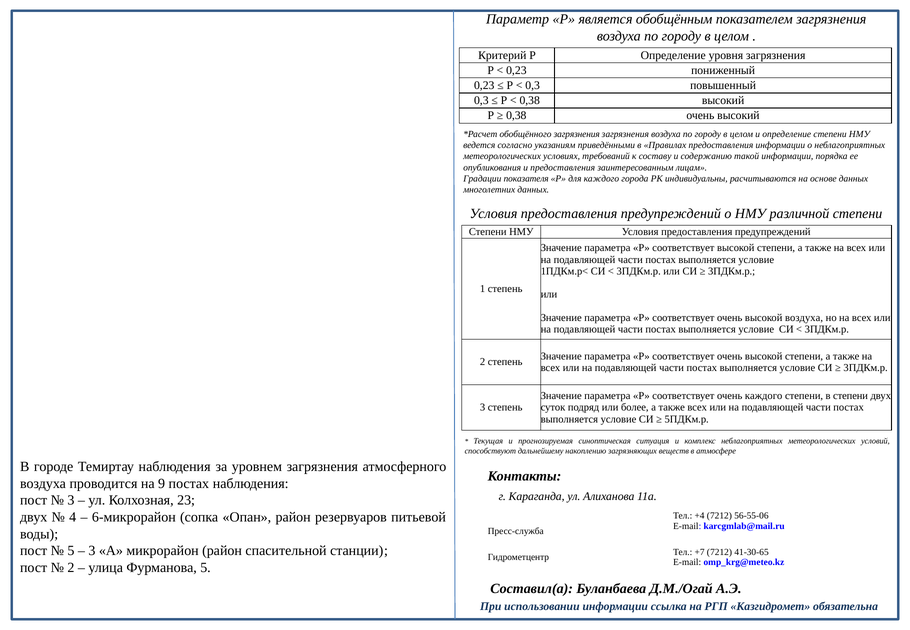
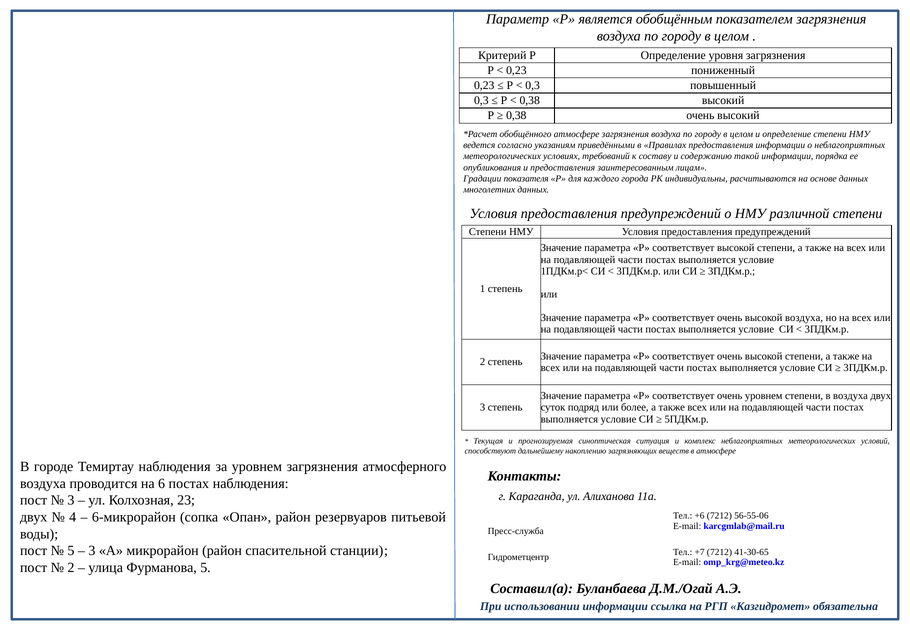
обобщённого загрязнения: загрязнения -> атмосфере (577, 134)
очень каждого: каждого -> уровнем (764, 396)
в степени: степени -> воздуха (851, 396)
9: 9 -> 6 (162, 484)
+4: +4 -> +6 (700, 516)
